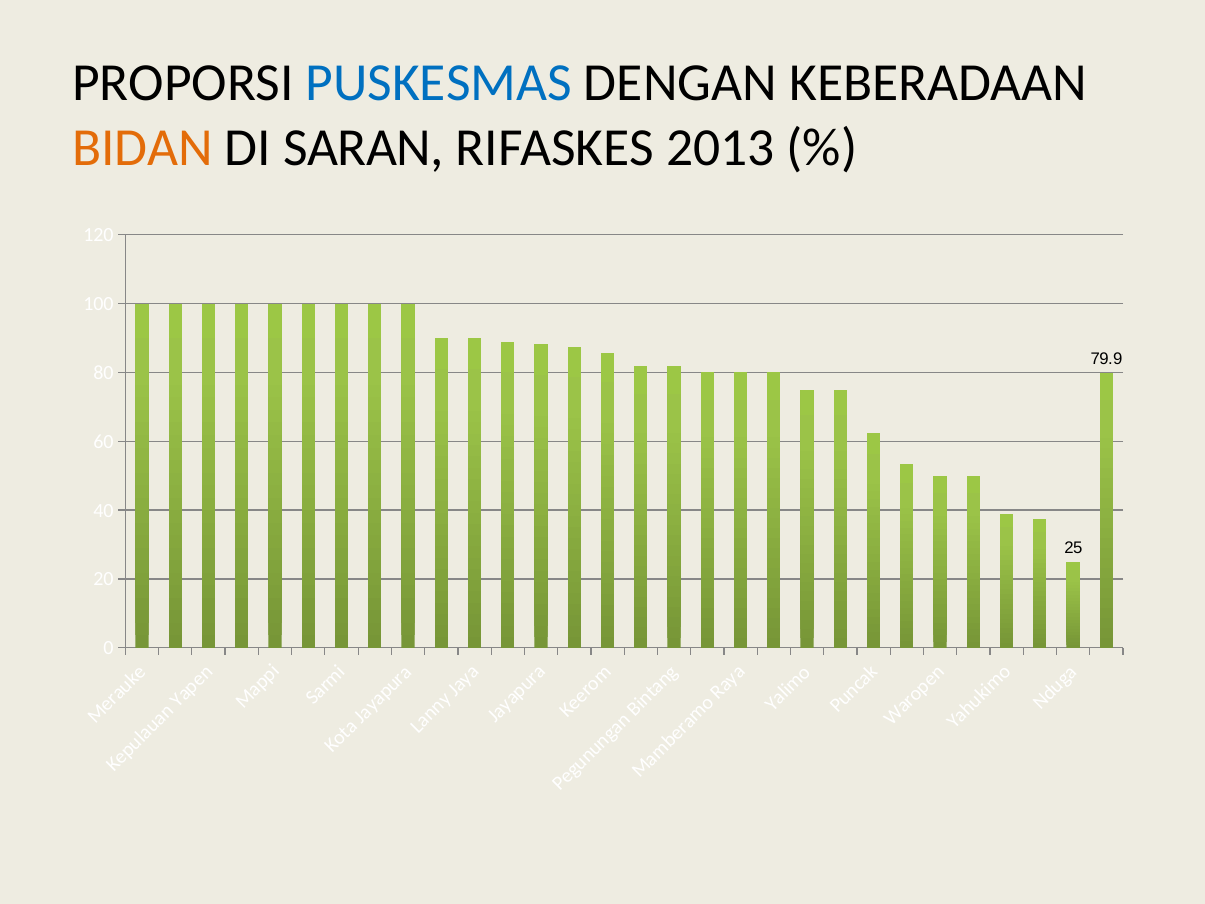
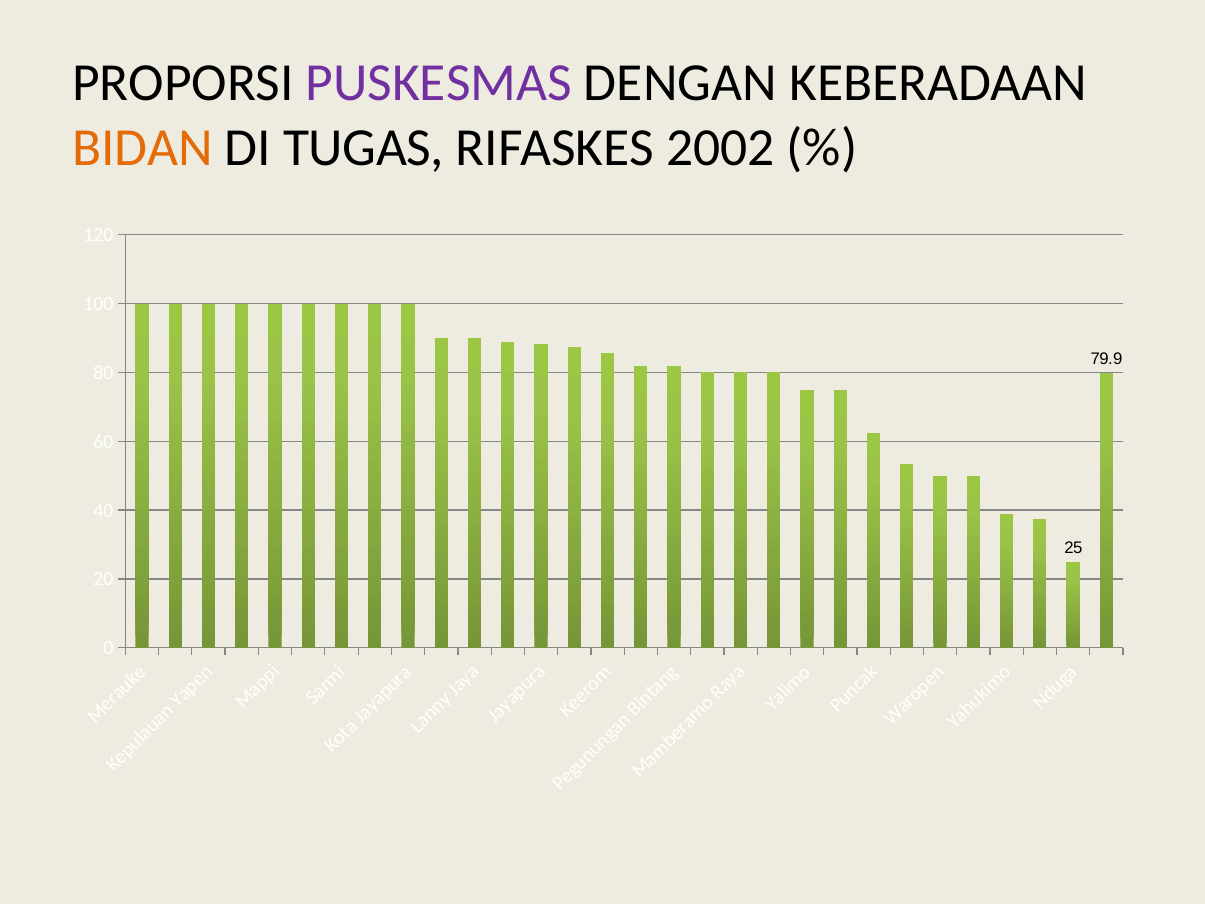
PUSKESMAS colour: blue -> purple (439, 83)
SARAN: SARAN -> TUGAS (364, 147)
2013: 2013 -> 2002 (720, 147)
